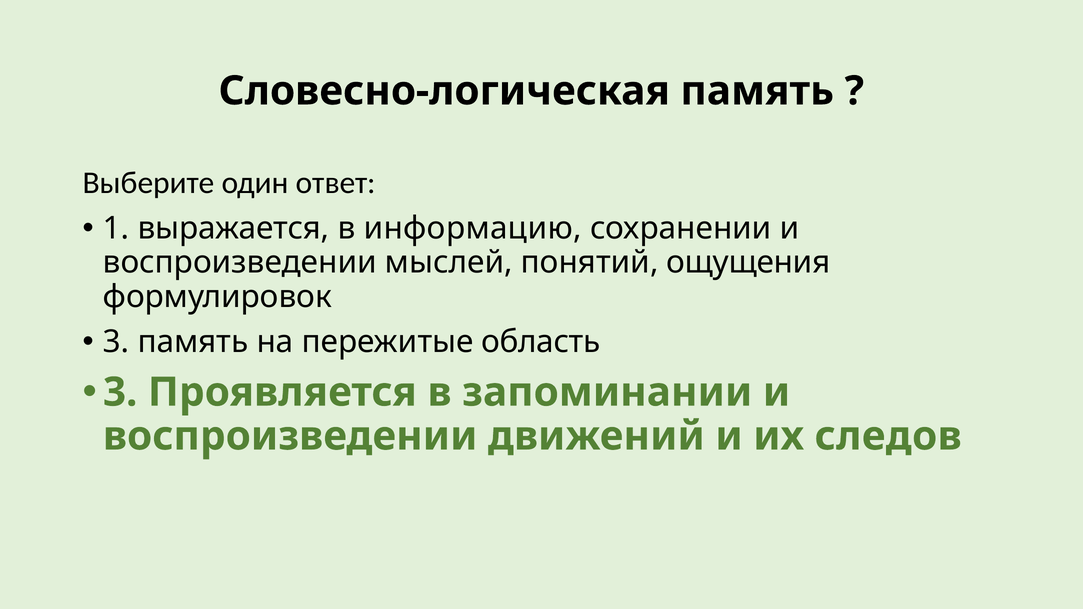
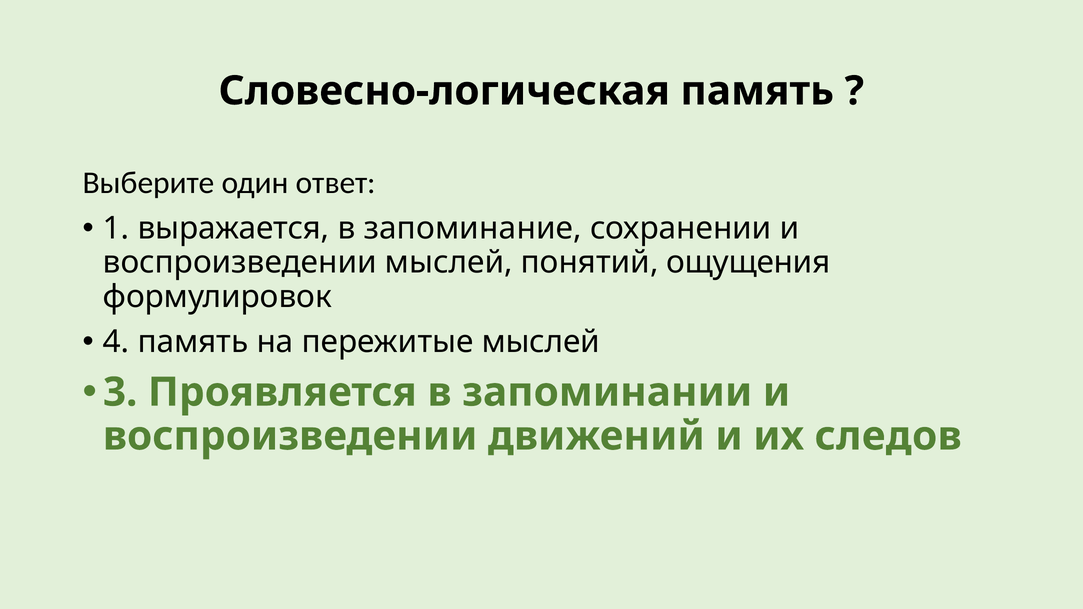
информацию: информацию -> запоминание (473, 229)
3: 3 -> 4 (116, 342)
пережитые область: область -> мыслей (541, 342)
